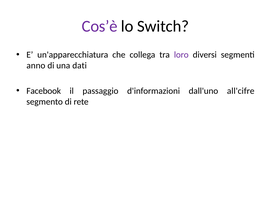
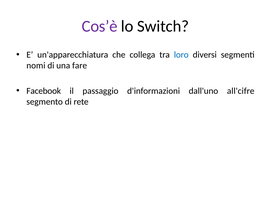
loro colour: purple -> blue (181, 55)
anno: anno -> nomi (36, 66)
dati: dati -> fare (80, 66)
